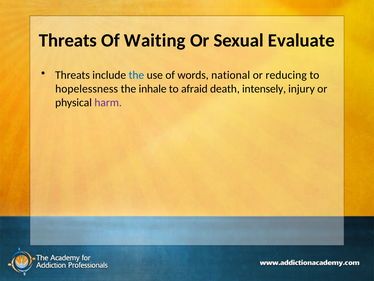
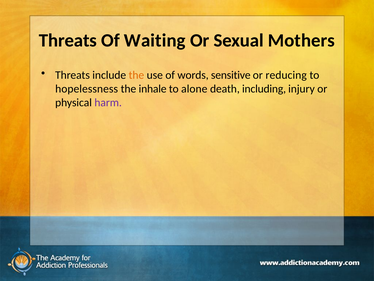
Evaluate: Evaluate -> Mothers (301, 40)
the colour: blue -> orange (136, 75)
national: national -> sensitive (231, 75)
afraid: afraid -> alone (194, 89)
intensely: intensely -> including (264, 89)
